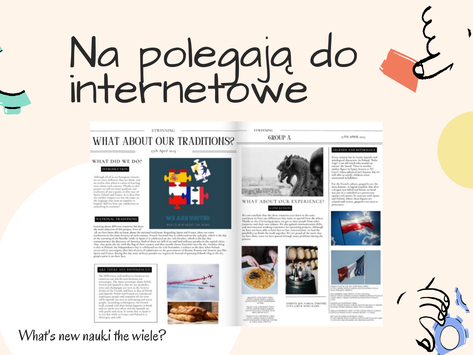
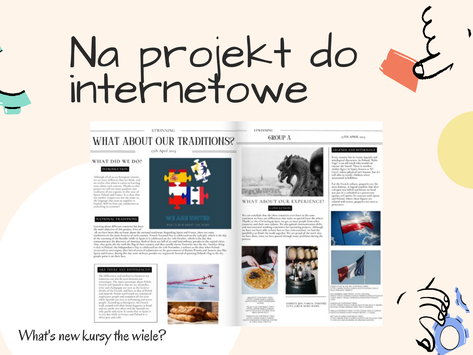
polegają: polegają -> projekt (215, 53)
nauki: nauki -> kursy (97, 335)
